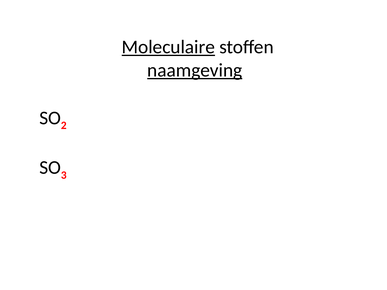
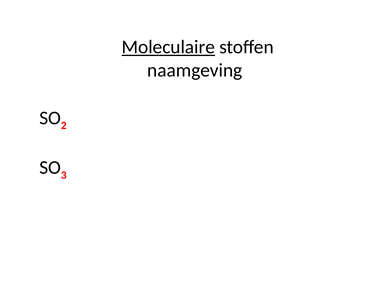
naamgeving underline: present -> none (195, 70)
